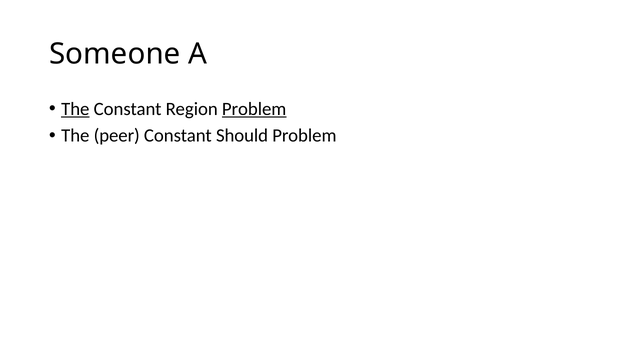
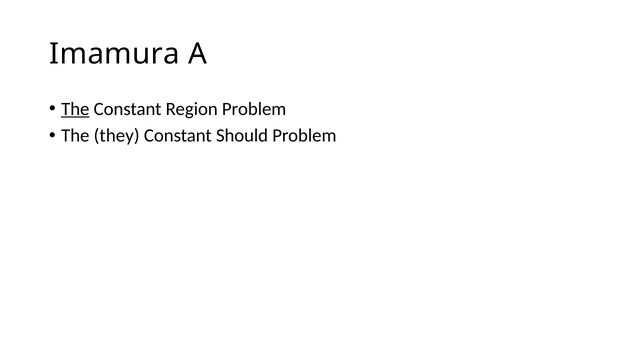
Someone: Someone -> Imamura (115, 54)
Problem underline: present -> none (254, 109)
peer: peer -> they (117, 136)
